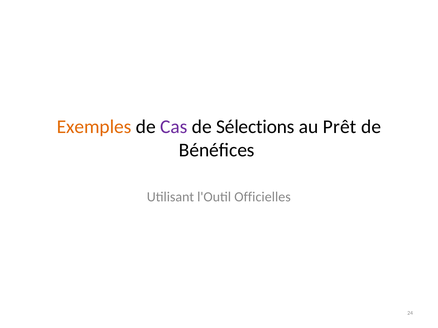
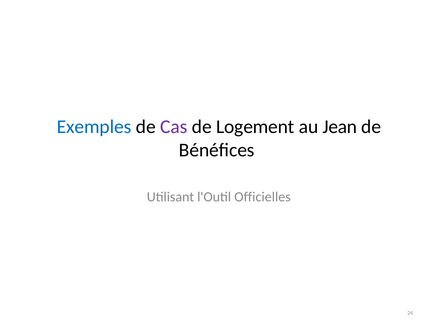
Exemples colour: orange -> blue (94, 127)
Sélections: Sélections -> Logement (255, 127)
Prêt: Prêt -> Jean (340, 127)
